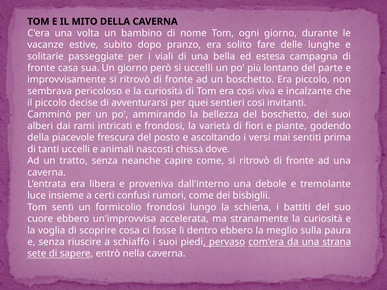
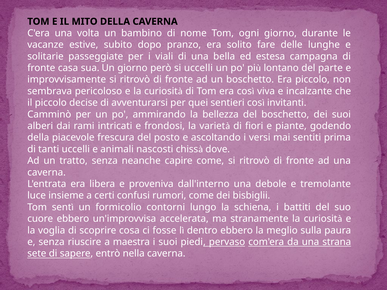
formicolio frondosi: frondosi -> contorni (166, 207)
schiaffo: schiaffo -> maestra (131, 242)
